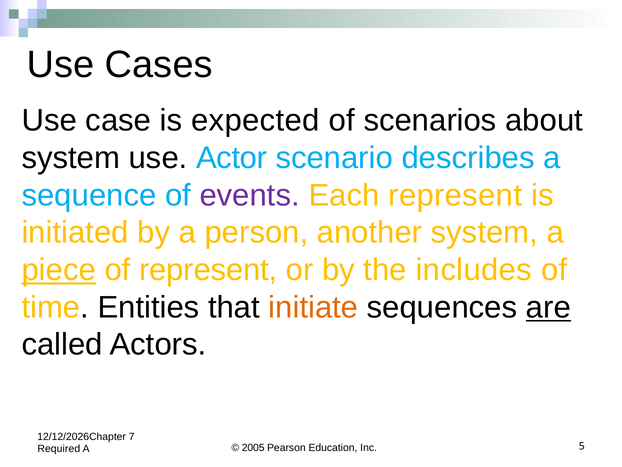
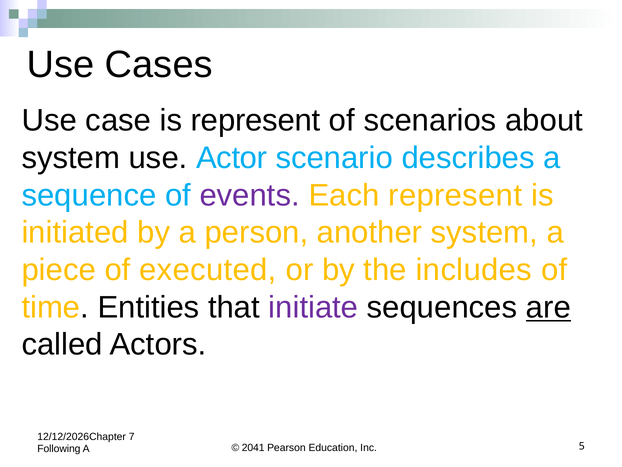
is expected: expected -> represent (256, 120)
piece underline: present -> none (59, 270)
of represent: represent -> executed (208, 270)
initiate colour: orange -> purple (313, 307)
2005: 2005 -> 2041 (253, 448)
Required: Required -> Following (59, 449)
